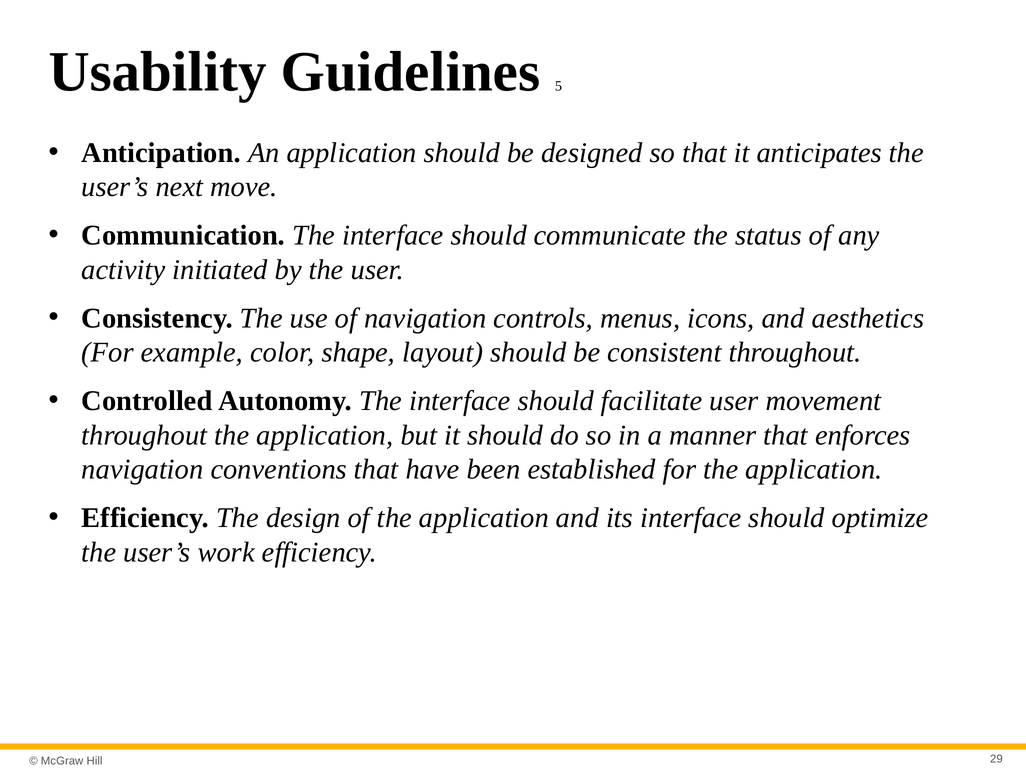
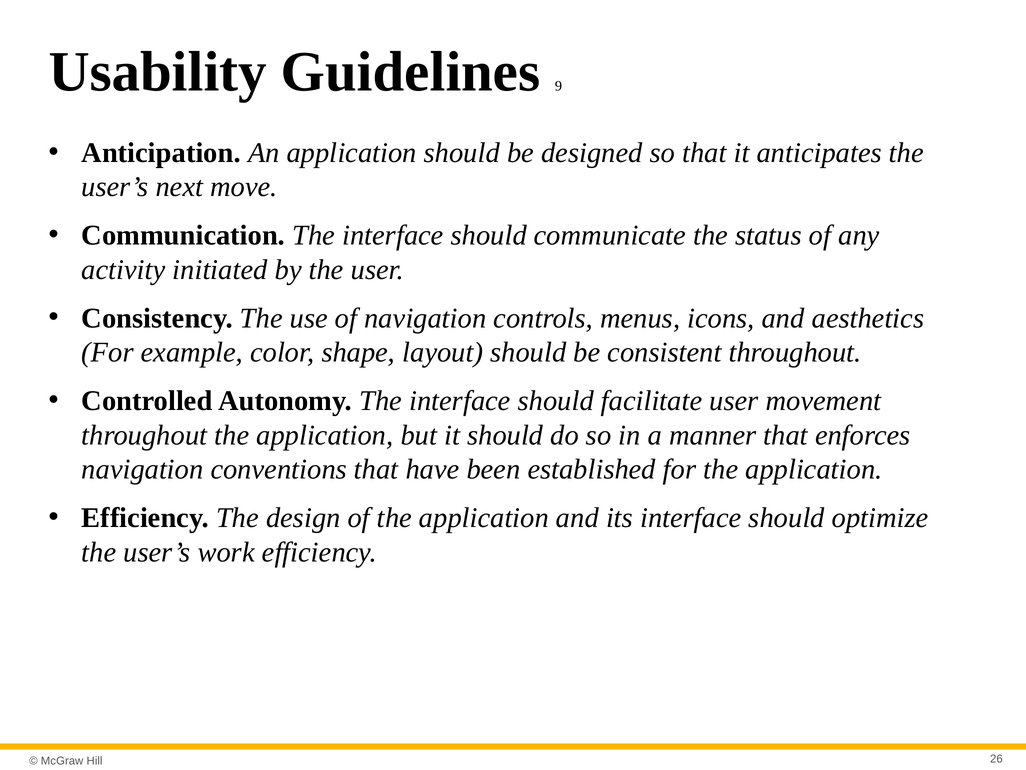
5: 5 -> 9 (558, 86)
29: 29 -> 26 (996, 759)
